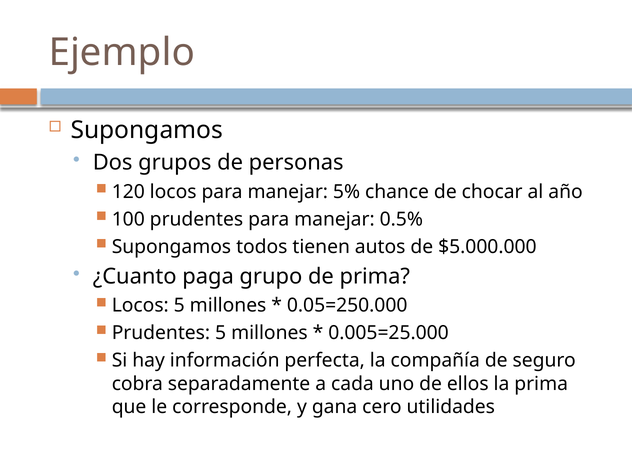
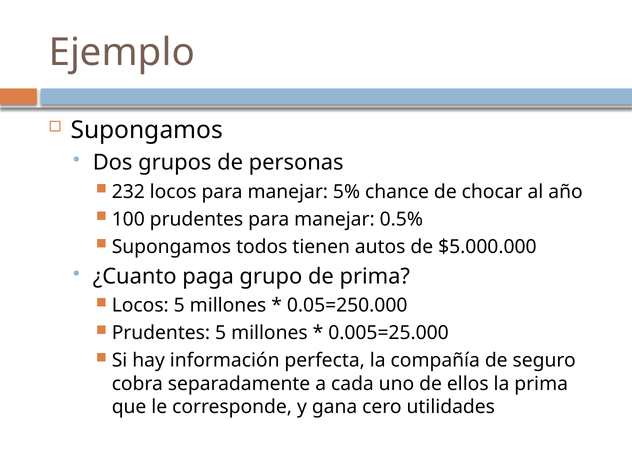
120: 120 -> 232 (128, 192)
